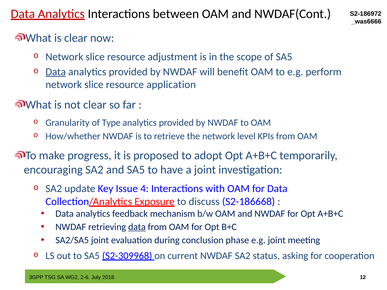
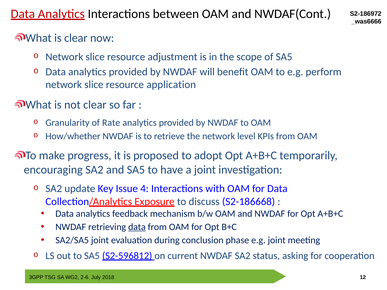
Data underline: present -> none (56, 72)
Type: Type -> Rate (111, 123)
S2-309968: S2-309968 -> S2-596812 (127, 256)
